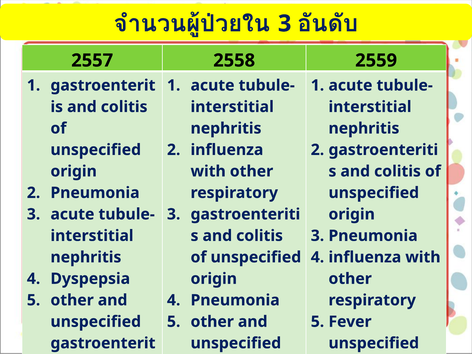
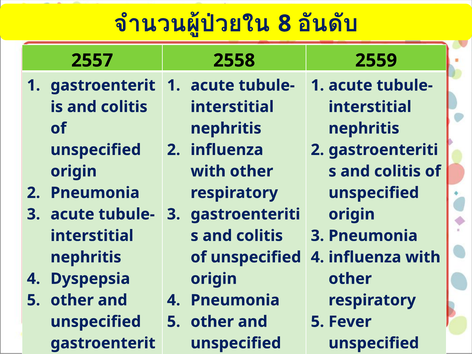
3: 3 -> 8 (285, 24)
